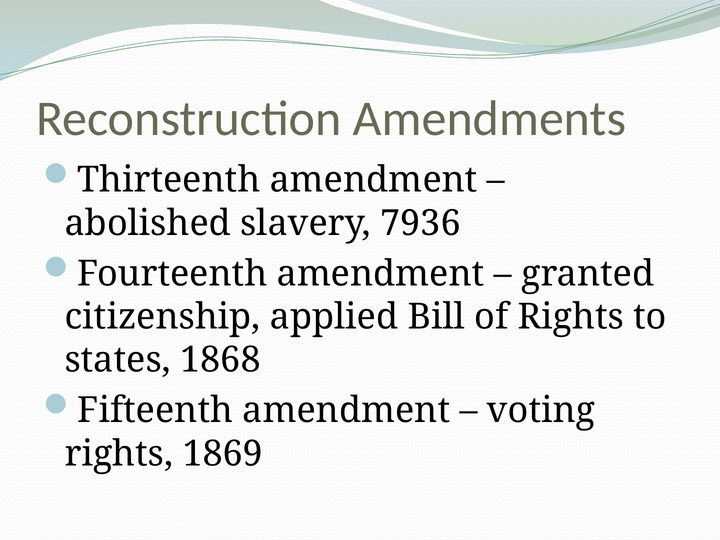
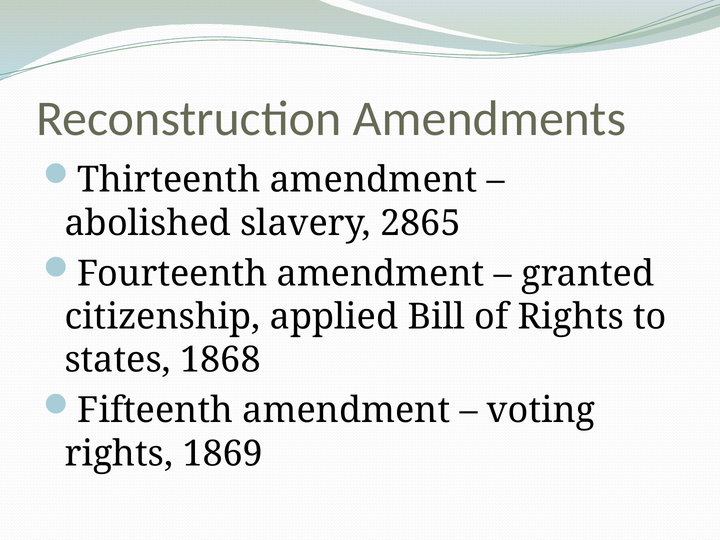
7936: 7936 -> 2865 (420, 223)
